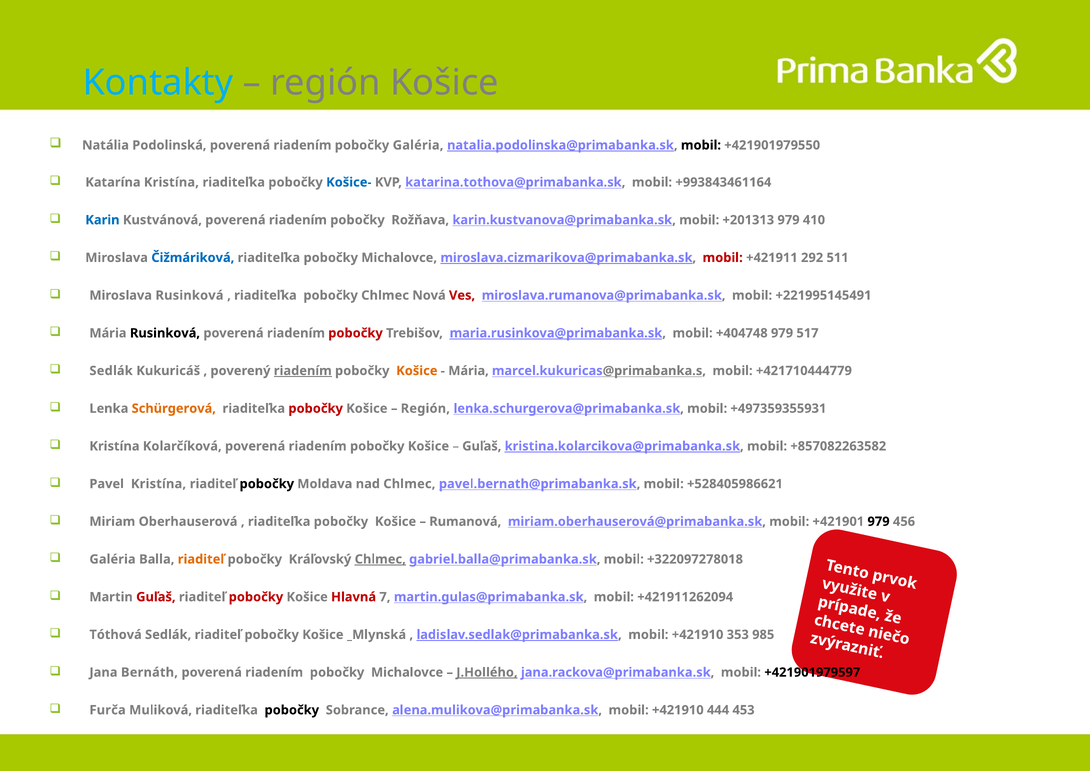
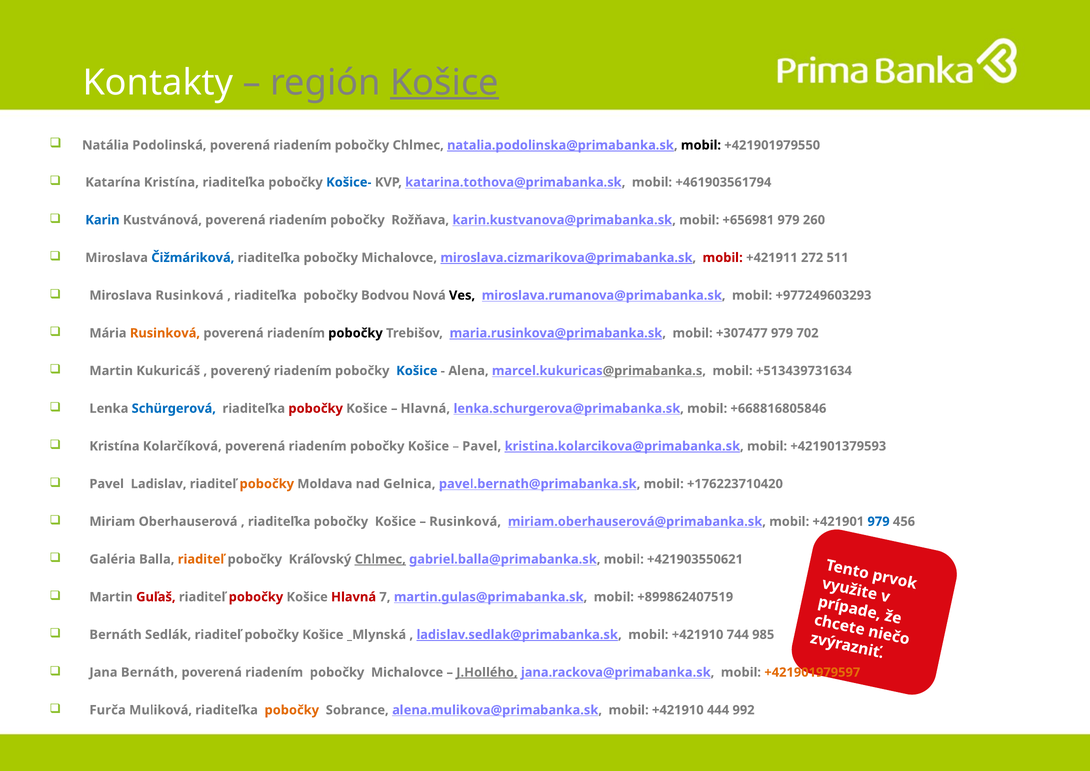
Kontakty colour: light blue -> white (158, 83)
Košice underline: none -> present (444, 83)
pobočky Galéria: Galéria -> Chlmec (418, 145)
+993843461164: +993843461164 -> +461903561794 (723, 182)
+201313: +201313 -> +656981 (748, 220)
410: 410 -> 260 (814, 220)
292: 292 -> 272 (812, 258)
pobočky Chlmec: Chlmec -> Bodvou (385, 295)
Ves colour: red -> black (462, 295)
+221995145491: +221995145491 -> +977249603293 (823, 295)
Rusinková colour: black -> orange (165, 333)
pobočky colour: red -> black (356, 333)
+404748: +404748 -> +307477 (742, 333)
517: 517 -> 702 (808, 333)
Sedlák: Sedlák -> Martin (111, 371)
riadením underline: present -> none (303, 371)
Košice colour: orange -> blue (417, 371)
Mária: Mária -> Alena (468, 371)
+421710444779: +421710444779 -> +513439731634 (804, 371)
Schürgerová colour: orange -> blue (174, 408)
Región: Región -> Hlavná (425, 408)
+497359355931: +497359355931 -> +668816805846 (778, 408)
Guľaš: Guľaš -> Pavel (482, 446)
+857082263582: +857082263582 -> +421901379593 (838, 446)
Pavel Kristína: Kristína -> Ladislav (159, 484)
pobočky colour: black -> orange (267, 484)
nad Chlmec: Chlmec -> Gelnica (409, 484)
+528405986621: +528405986621 -> +176223710420 (735, 484)
Rumanová: Rumanová -> Rusinková (465, 521)
979 colour: black -> blue (879, 521)
+322097278018: +322097278018 -> +421903550621 (695, 559)
+421911262094: +421911262094 -> +899862407519 (685, 597)
Tóthová: Tóthová -> Bernáth (116, 634)
353: 353 -> 744 (738, 634)
+421901979597 colour: black -> orange (812, 672)
pobočky colour: black -> orange (292, 710)
453: 453 -> 992 (744, 710)
